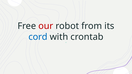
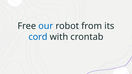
our colour: red -> blue (46, 26)
